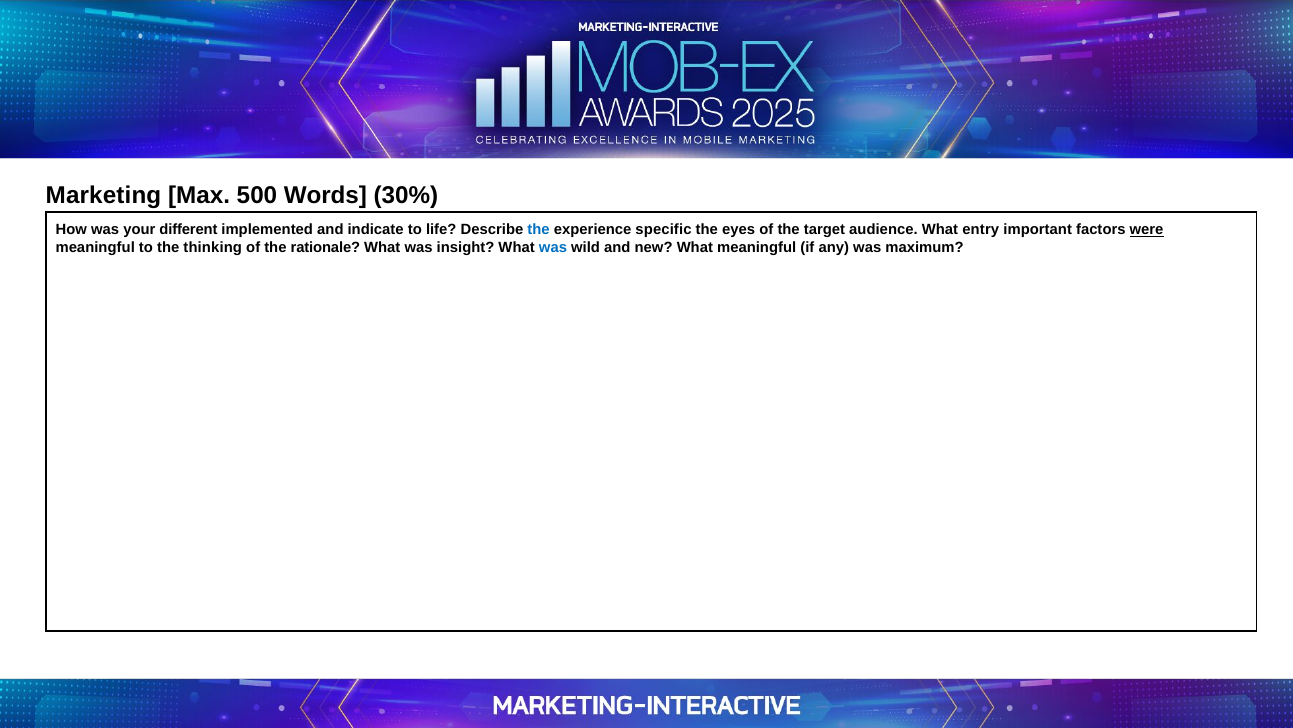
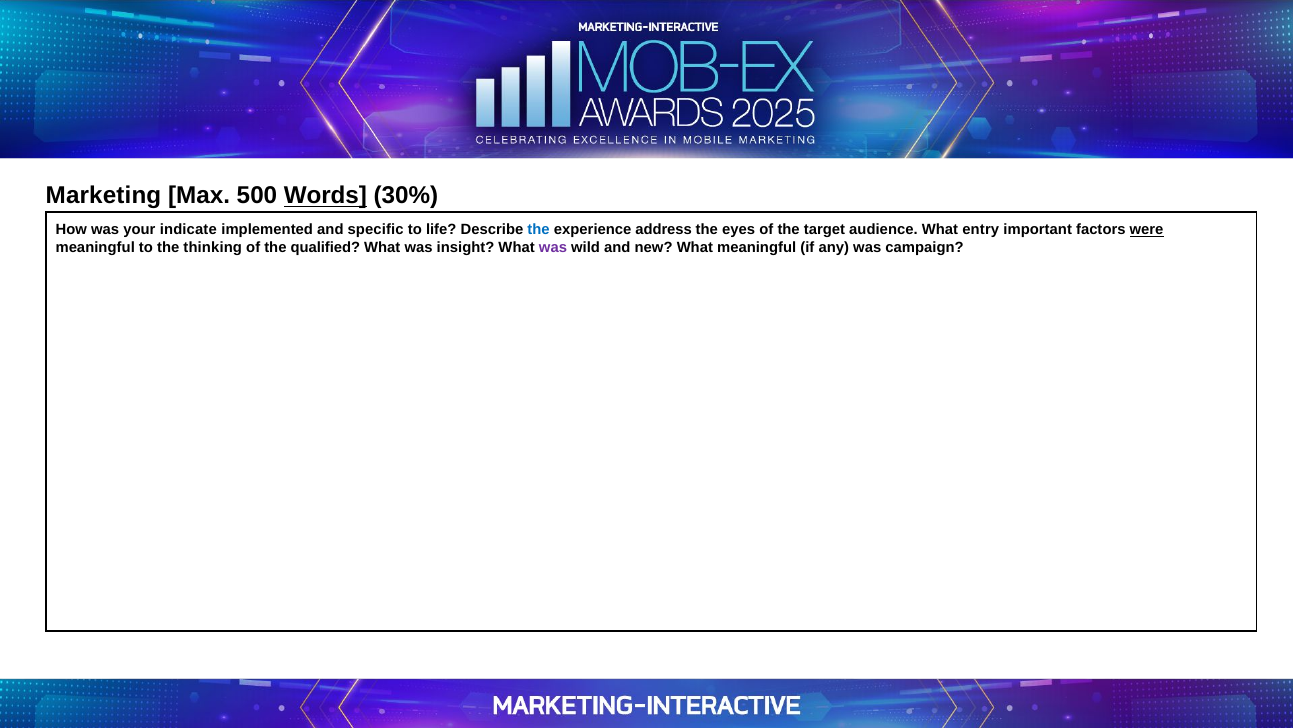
Words underline: none -> present (325, 196)
different: different -> indicate (188, 230)
indicate: indicate -> specific (376, 230)
specific: specific -> address (664, 230)
rationale: rationale -> qualified (325, 247)
was colour: blue -> purple (553, 247)
maximum: maximum -> campaign (925, 247)
